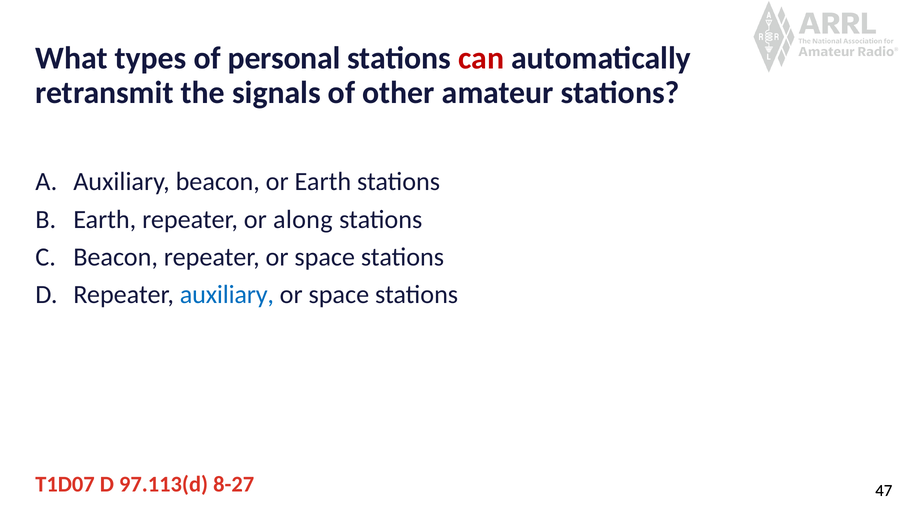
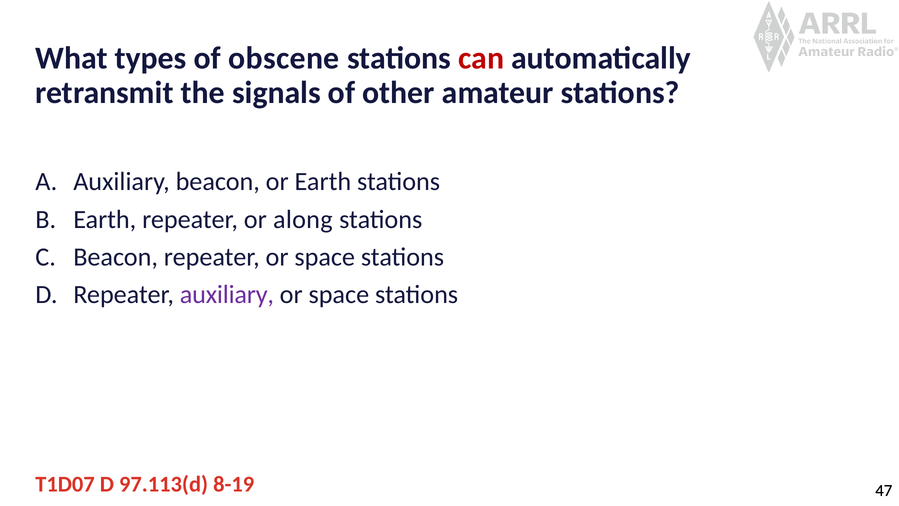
personal: personal -> obscene (284, 58)
auxiliary colour: blue -> purple (227, 294)
8-27: 8-27 -> 8-19 (234, 484)
